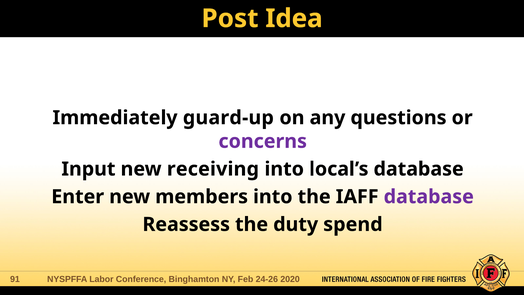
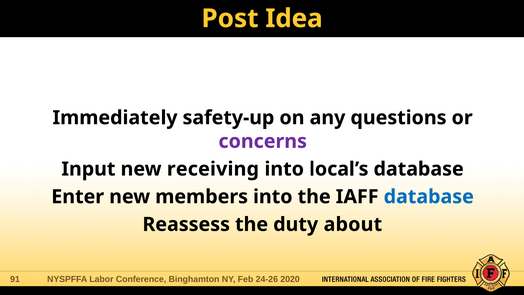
guard-up: guard-up -> safety-up (228, 118)
database colour: purple -> blue (429, 197)
spend: spend -> about (353, 224)
